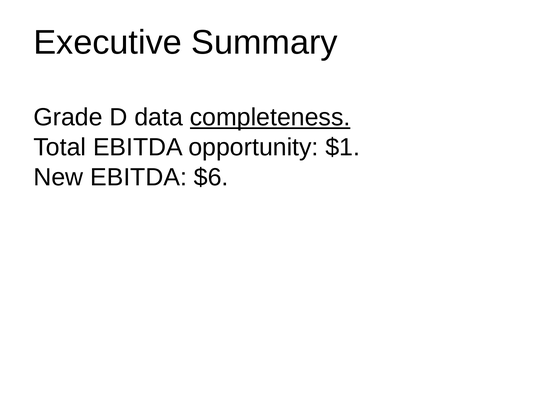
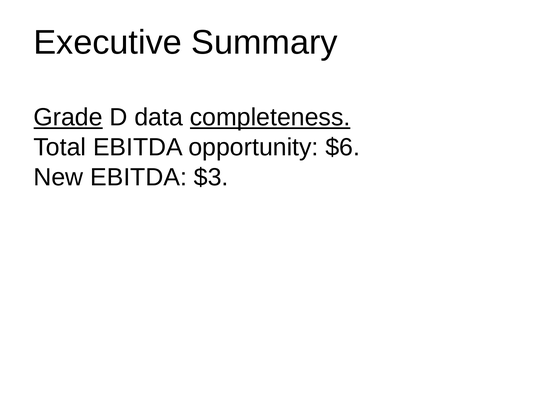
Grade underline: none -> present (68, 117)
$1: $1 -> $6 (343, 147)
$6: $6 -> $3 (211, 177)
